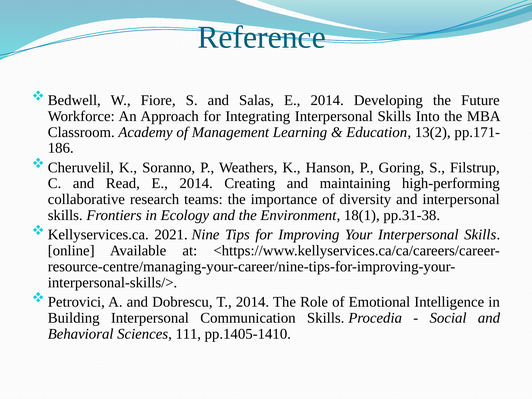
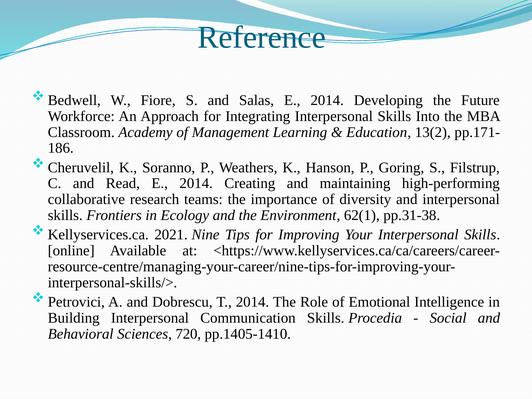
18(1: 18(1 -> 62(1 (362, 215)
111: 111 -> 720 (188, 334)
